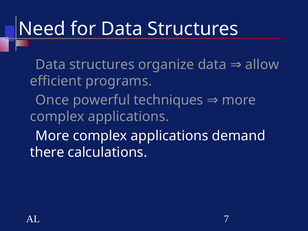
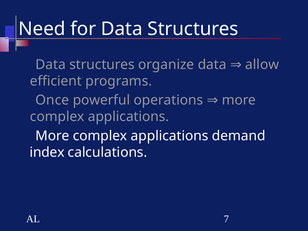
techniques: techniques -> operations (168, 100)
there: there -> index (47, 152)
